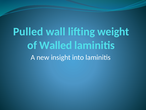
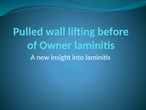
weight: weight -> before (113, 31)
Walled: Walled -> Owner (56, 45)
